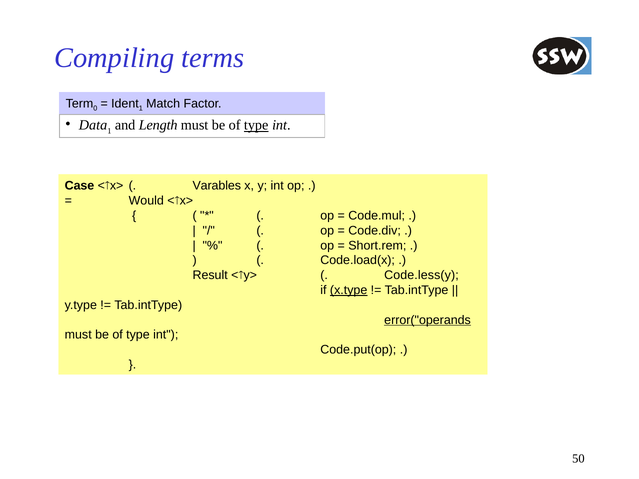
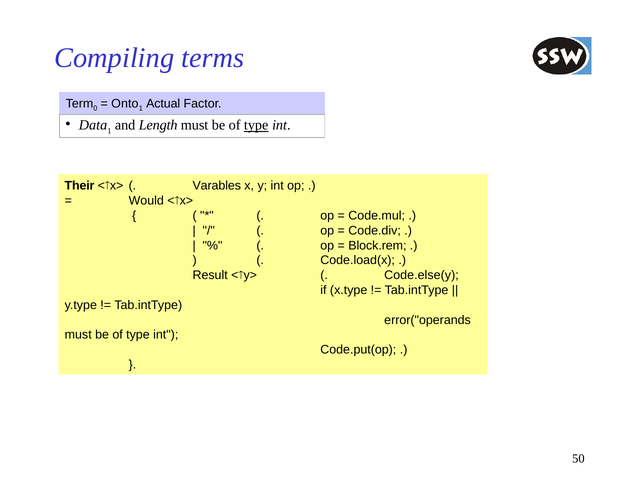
Ident: Ident -> Onto (125, 104)
Match: Match -> Actual (163, 104)
Case: Case -> Their (80, 186)
Short.rem: Short.rem -> Block.rem (377, 246)
Code.less(y: Code.less(y -> Code.else(y (421, 275)
x.type underline: present -> none (349, 290)
error("operands underline: present -> none (428, 320)
